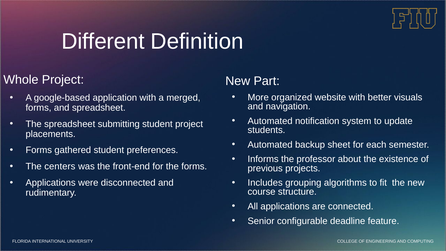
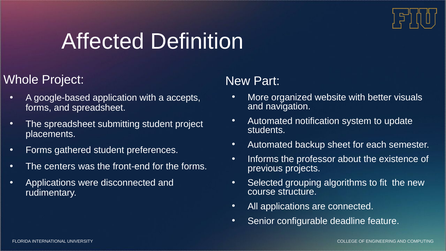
Different: Different -> Affected (103, 41)
merged: merged -> accepts (183, 98)
Includes: Includes -> Selected (265, 183)
